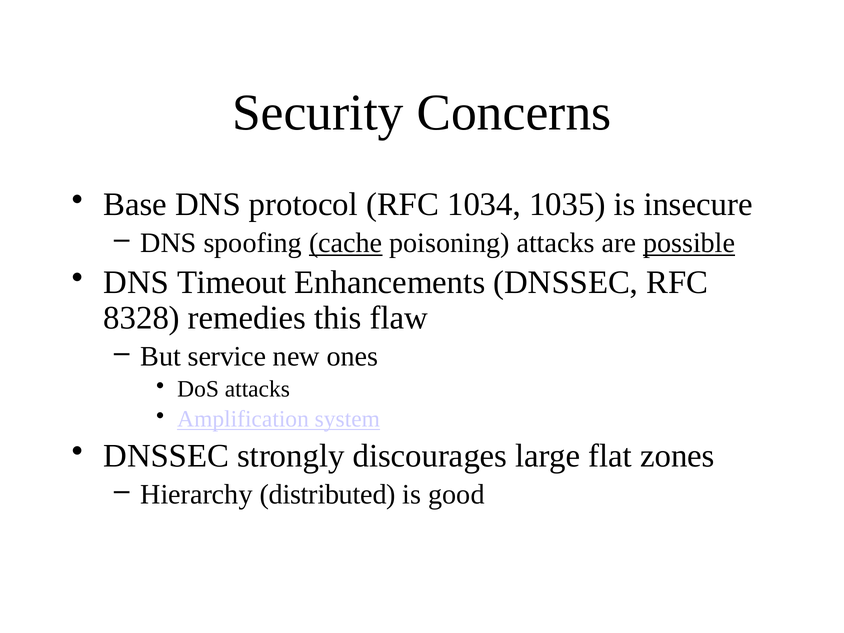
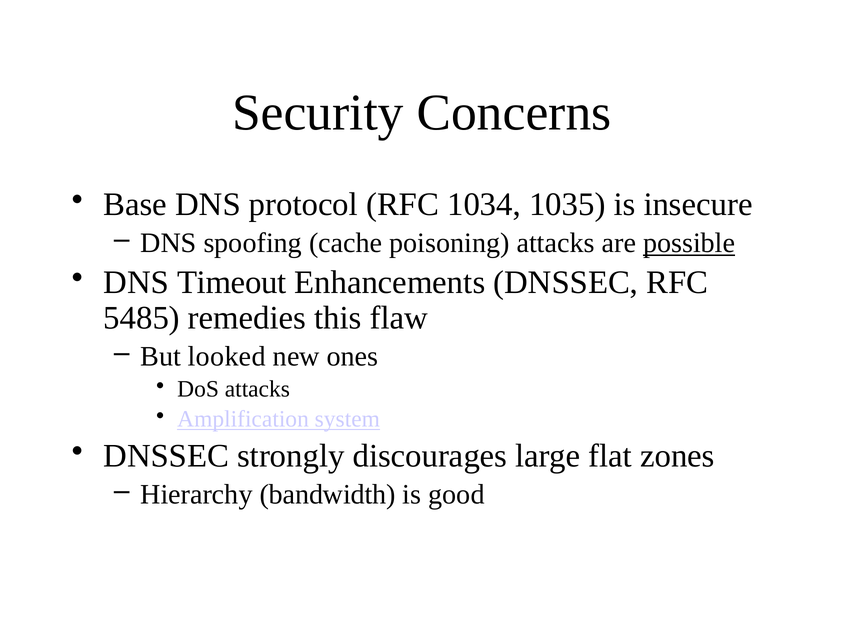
cache underline: present -> none (346, 243)
8328: 8328 -> 5485 (142, 318)
service: service -> looked (227, 357)
distributed: distributed -> bandwidth (328, 495)
